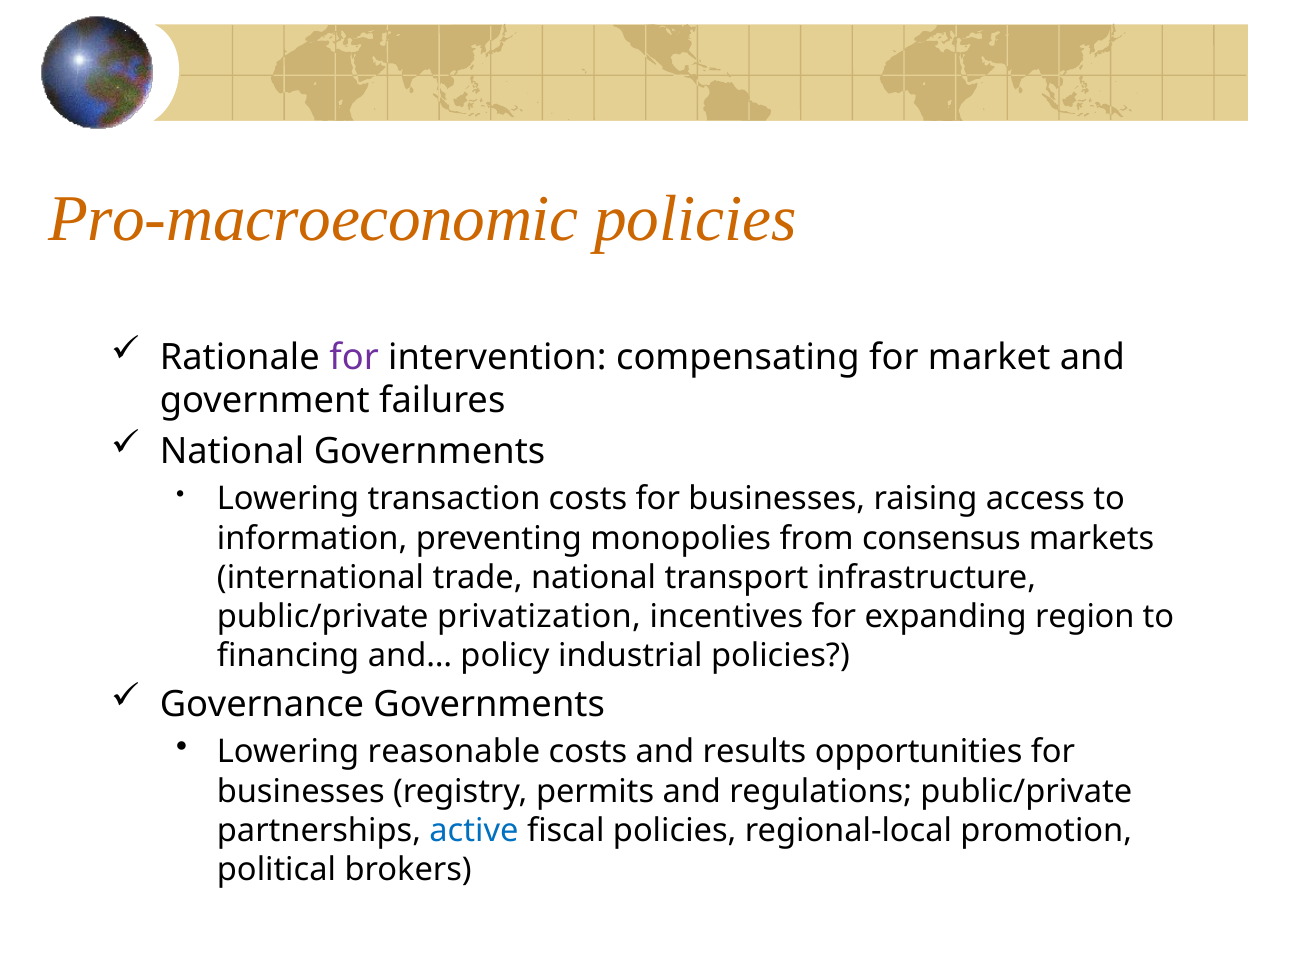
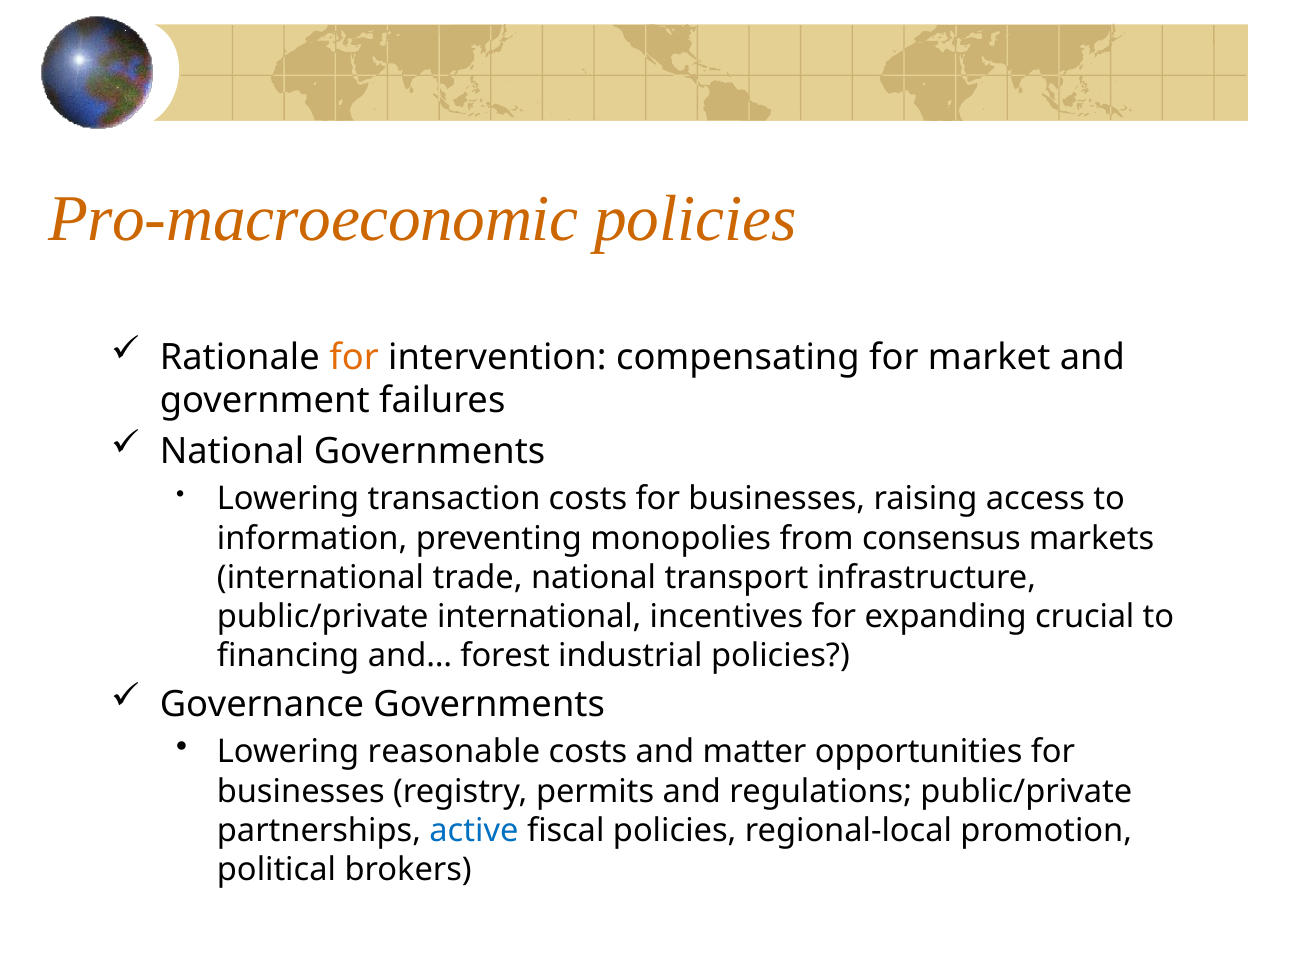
for colour: purple -> orange (354, 357)
public/private privatization: privatization -> international (539, 616)
region: region -> crucial (1085, 616)
policy: policy -> forest (505, 656)
results: results -> matter (755, 752)
